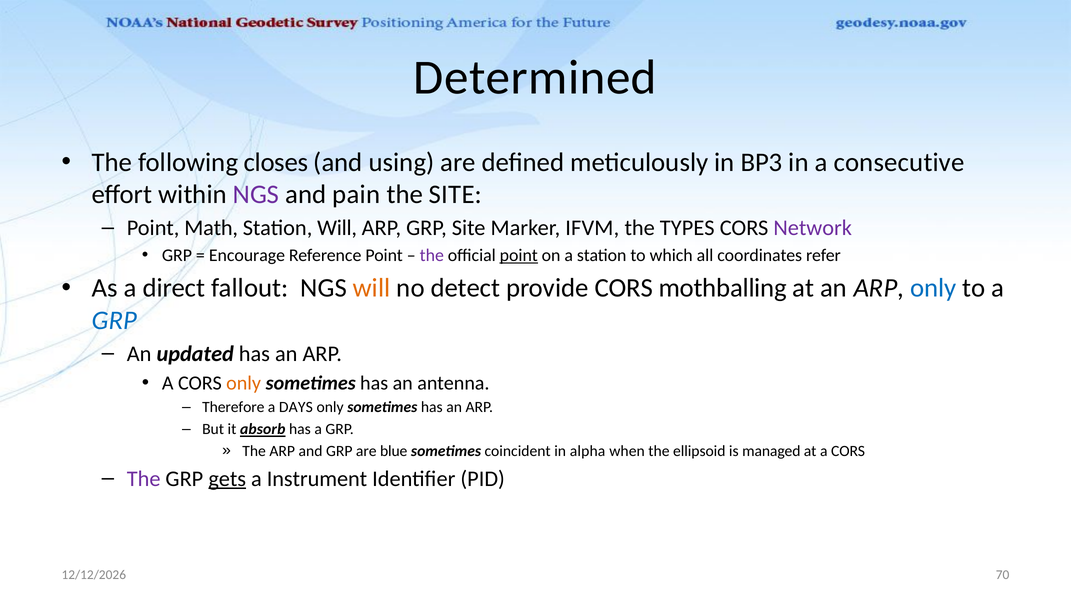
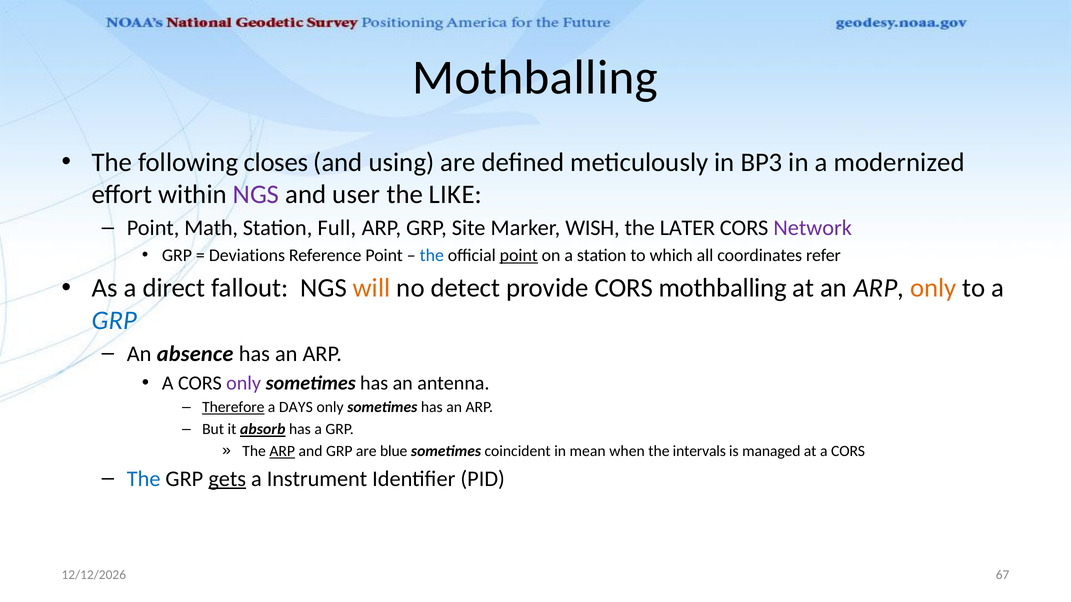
Determined: Determined -> Mothballing (535, 78)
consecutive: consecutive -> modernized (899, 163)
pain: pain -> user (356, 195)
the SITE: SITE -> LIKE (456, 195)
Station Will: Will -> Full (337, 228)
IFVM: IFVM -> WISH (592, 228)
TYPES: TYPES -> LATER (687, 228)
Encourage: Encourage -> Deviations (247, 256)
the colour: purple -> blue (432, 256)
only colour: blue -> orange (933, 288)
updated: updated -> absence (195, 354)
only colour: orange -> purple (244, 383)
Therefore underline: none -> present (233, 408)
ARP underline: none -> present (282, 451)
alpha: alpha -> mean (588, 451)
ellipsoid: ellipsoid -> intervals (699, 451)
The colour: purple -> blue (144, 479)
70: 70 -> 67 (1003, 575)
